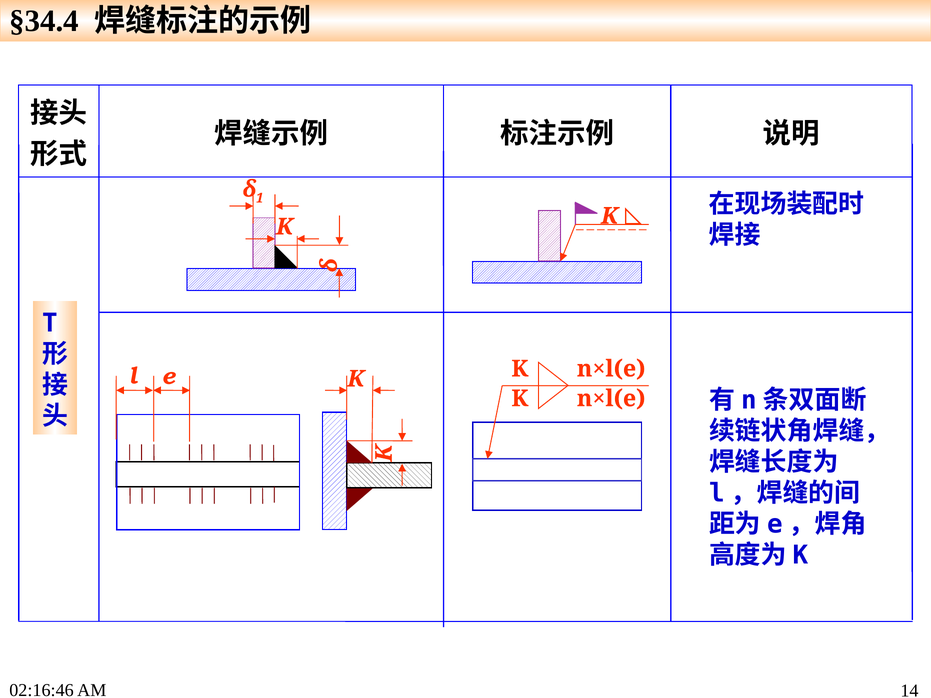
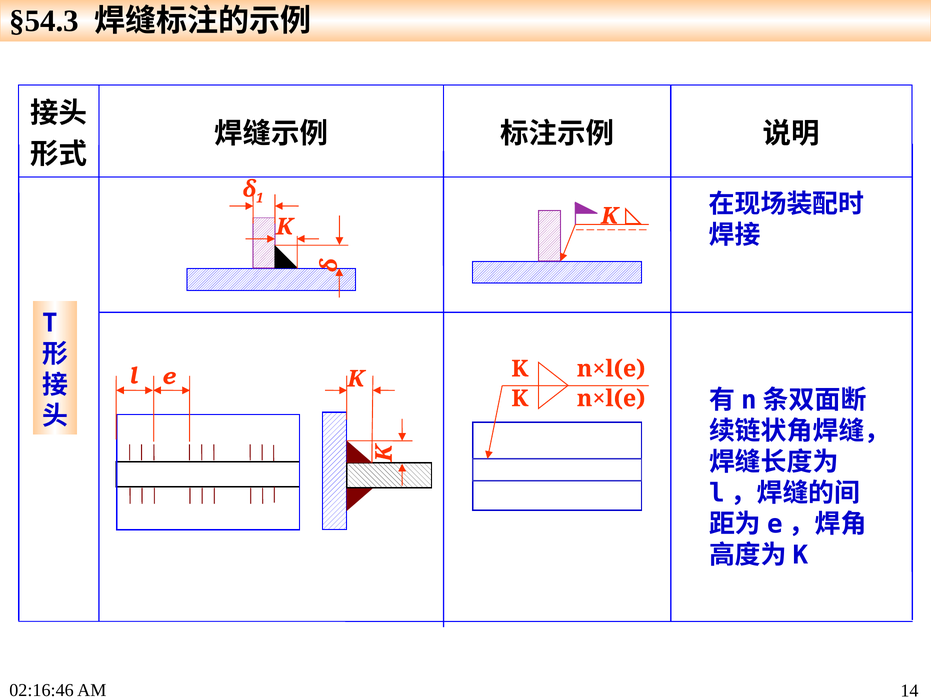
§34.4: §34.4 -> §54.3 (44, 21)
